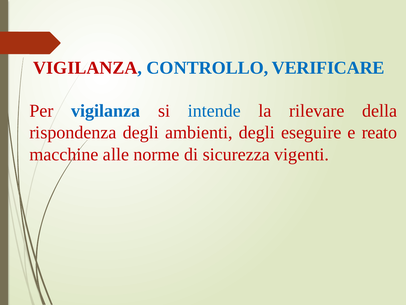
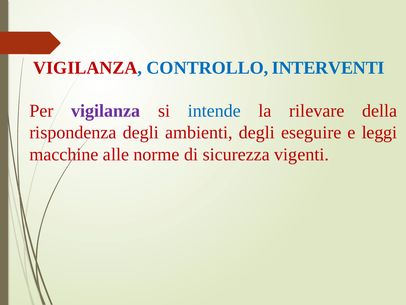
VERIFICARE: VERIFICARE -> INTERVENTI (328, 68)
vigilanza colour: blue -> purple (106, 111)
reato: reato -> leggi (379, 132)
